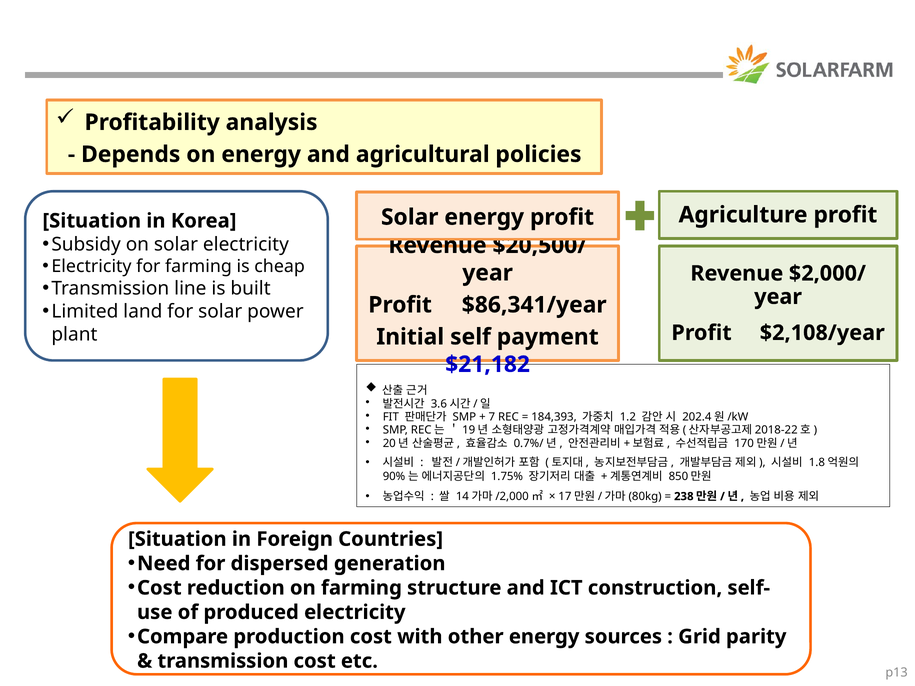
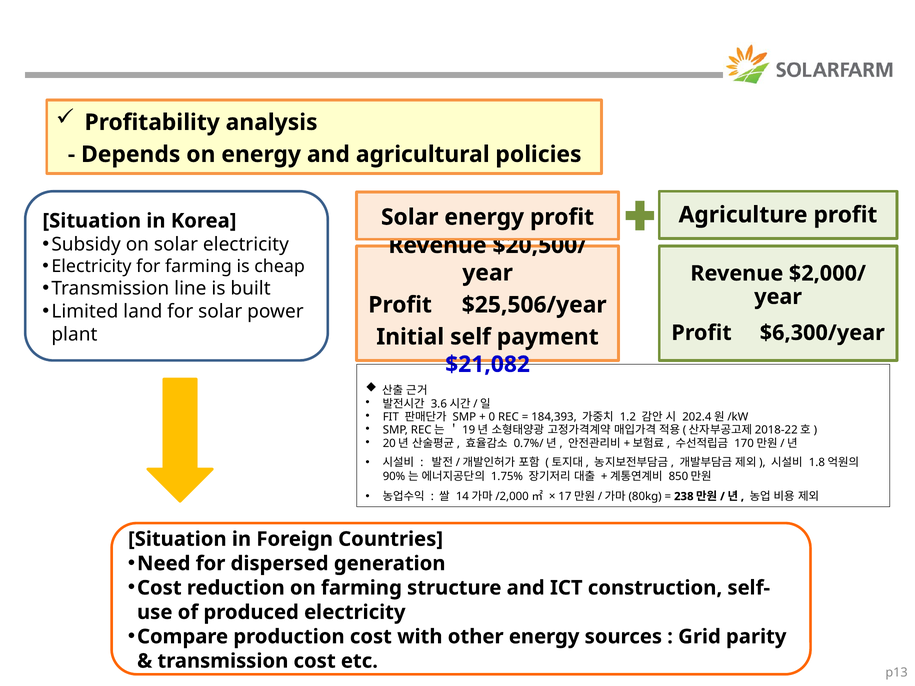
$86,341/year: $86,341/year -> $25,506/year (534, 305)
$2,108/year: $2,108/year -> $6,300/year (822, 333)
$21,182: $21,182 -> $21,082 (488, 364)
7: 7 -> 0 (492, 417)
